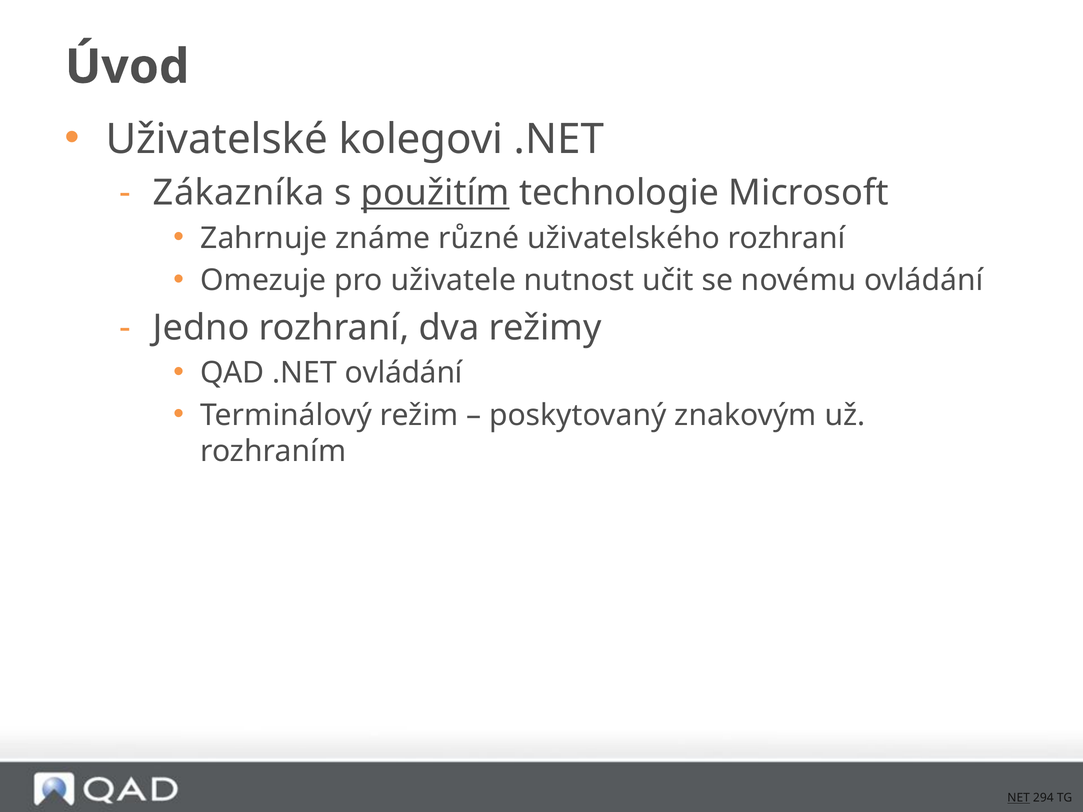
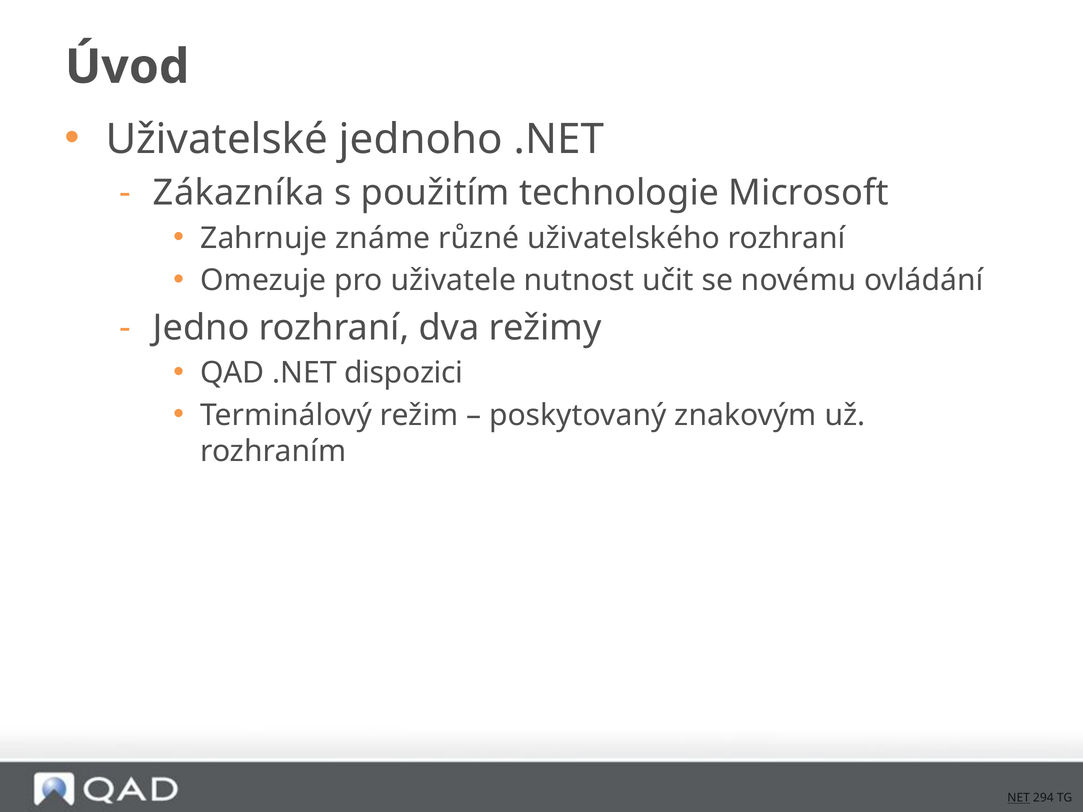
kolegovi: kolegovi -> jednoho (421, 139)
použitím underline: present -> none (435, 193)
.NET ovládání: ovládání -> dispozici (404, 373)
